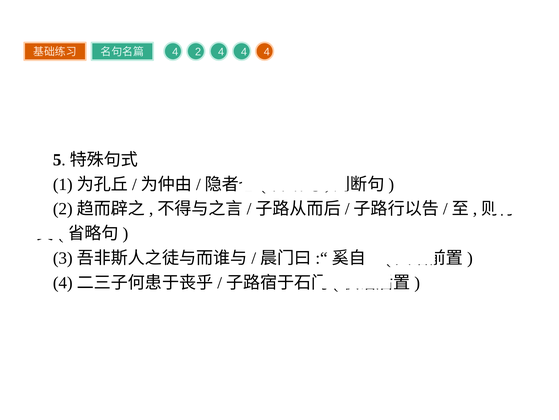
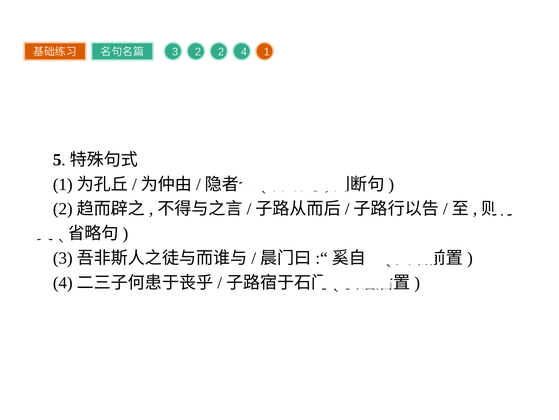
4: 4 -> 3 (175, 52)
2 4: 4 -> 2 (221, 52)
4: 4 -> 1 (267, 52)
